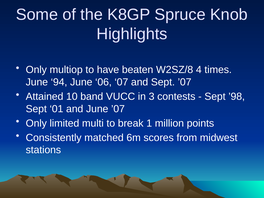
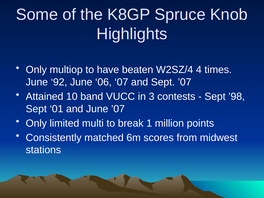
W2SZ/8: W2SZ/8 -> W2SZ/4 (175, 70)
94: 94 -> 92 (59, 82)
